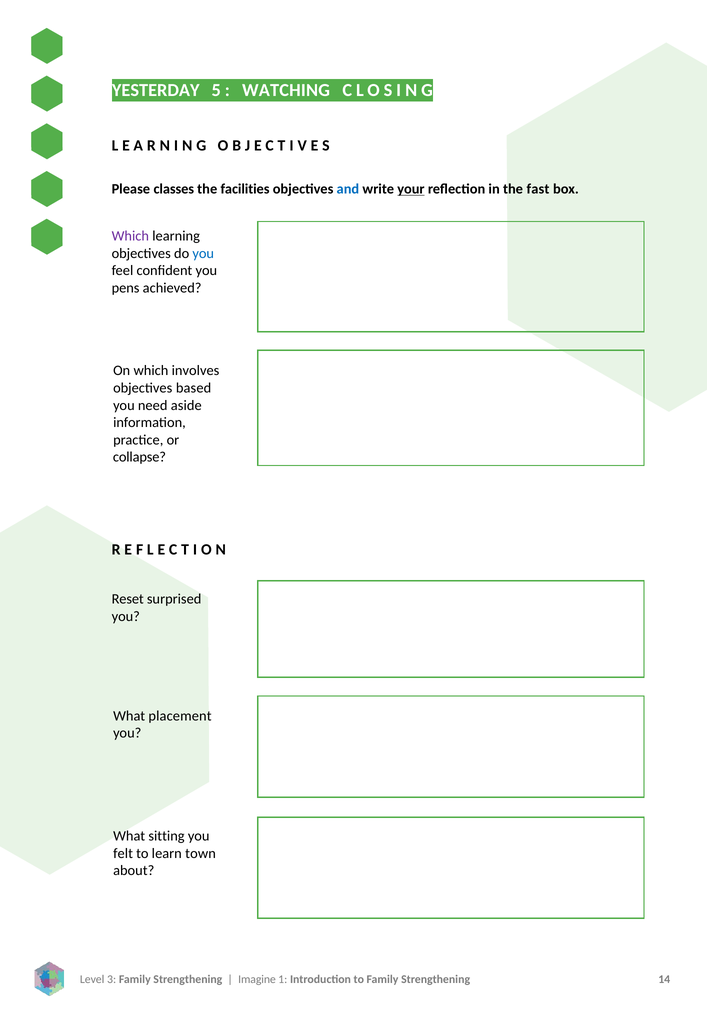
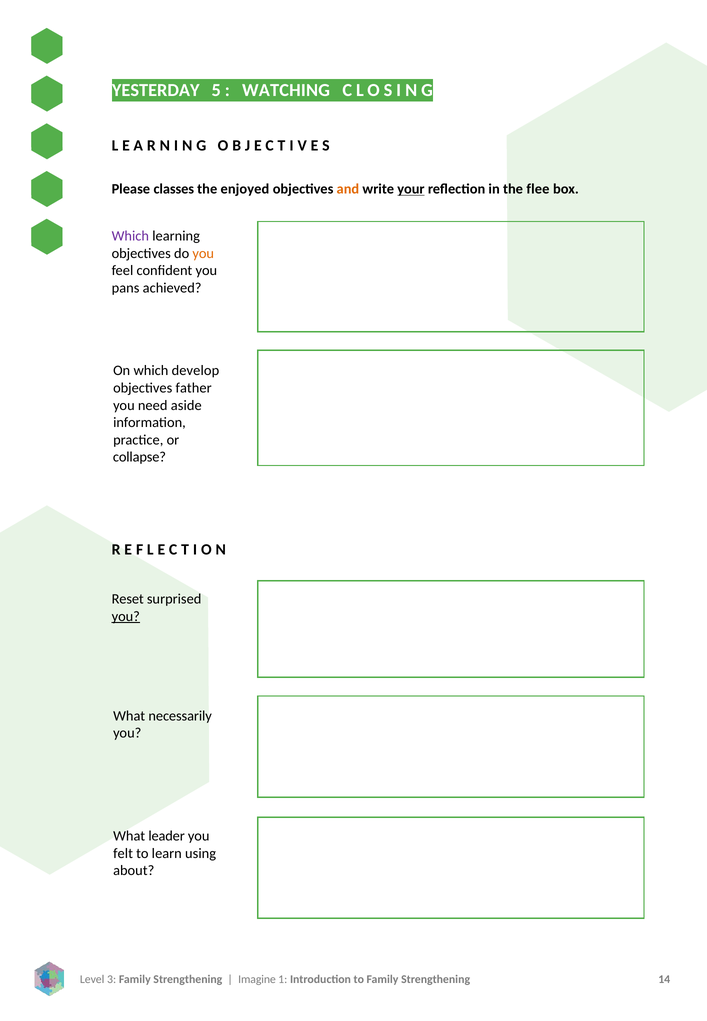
facilities: facilities -> enjoyed (245, 189)
and colour: blue -> orange (348, 189)
fast: fast -> flee (538, 189)
you colour: blue -> orange (203, 253)
pens: pens -> pans (126, 288)
involves: involves -> develop (195, 371)
based: based -> father (194, 388)
you underline: none -> present (126, 616)
placement: placement -> necessarily (180, 716)
sitting: sitting -> leader (167, 836)
town: town -> using (201, 854)
